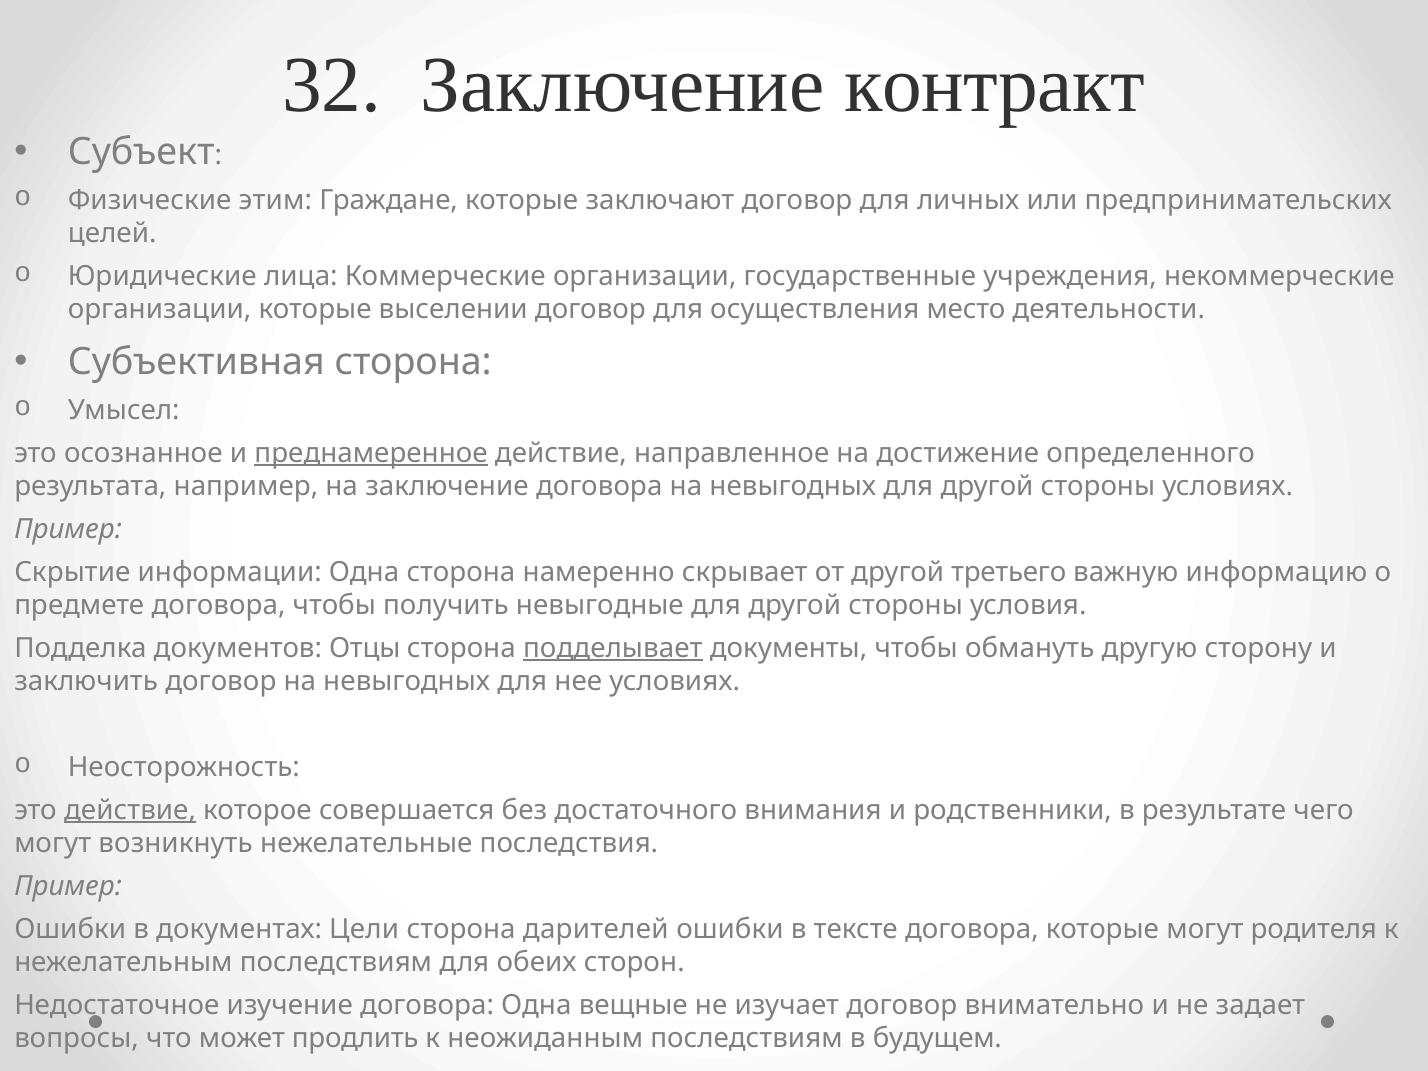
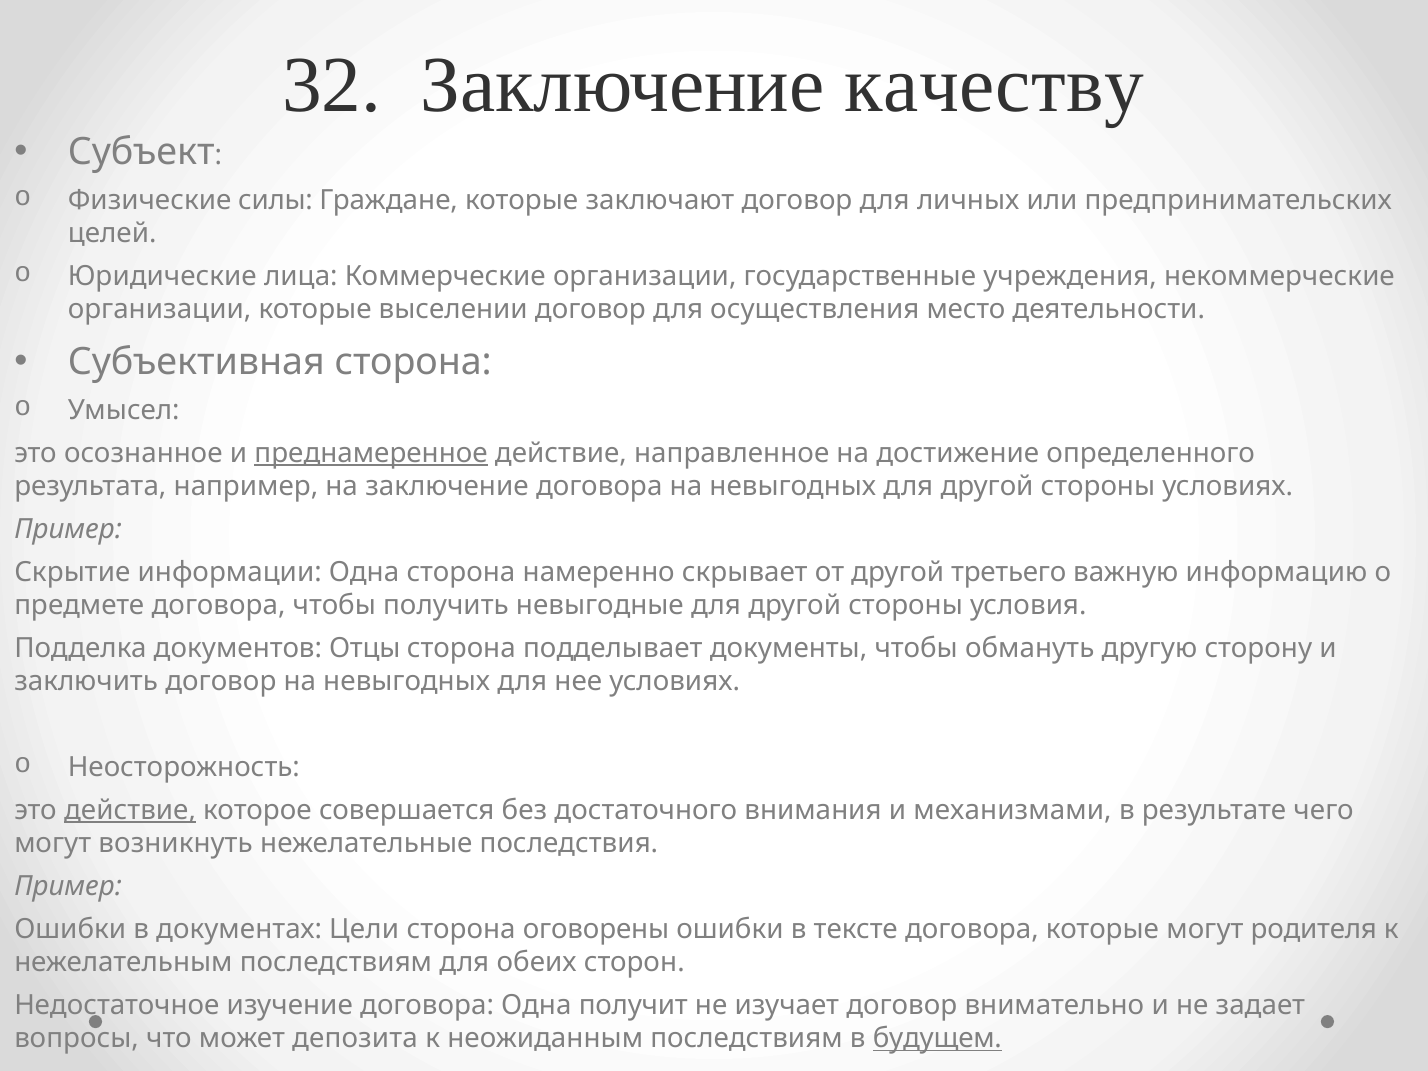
контракт: контракт -> качеству (994, 86)
этим: этим -> силы (276, 200)
подделывает underline: present -> none (613, 648)
родственники: родственники -> механизмами (1012, 810)
дарителей: дарителей -> оговорены (596, 929)
вещные: вещные -> получит (633, 1005)
продлить: продлить -> депозита (355, 1039)
будущем underline: none -> present (937, 1039)
